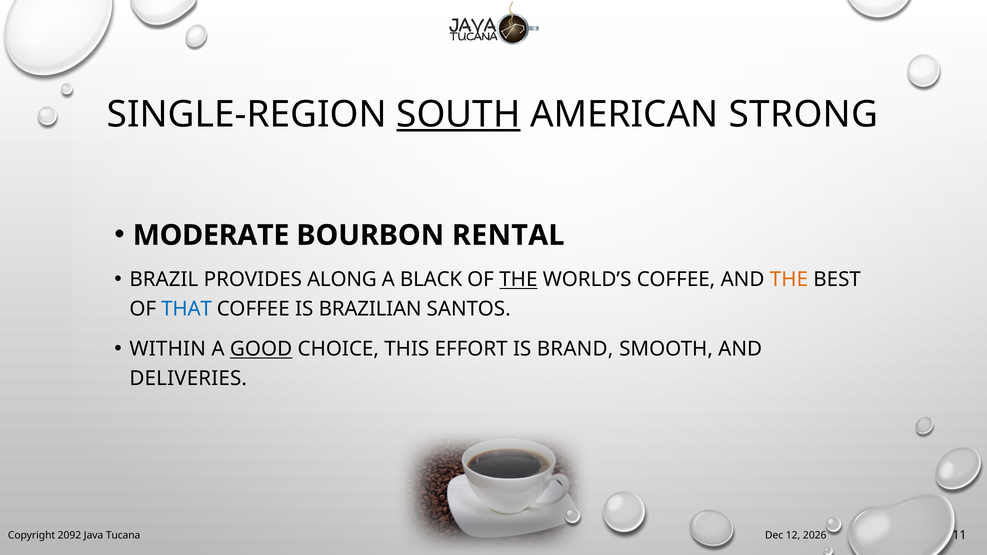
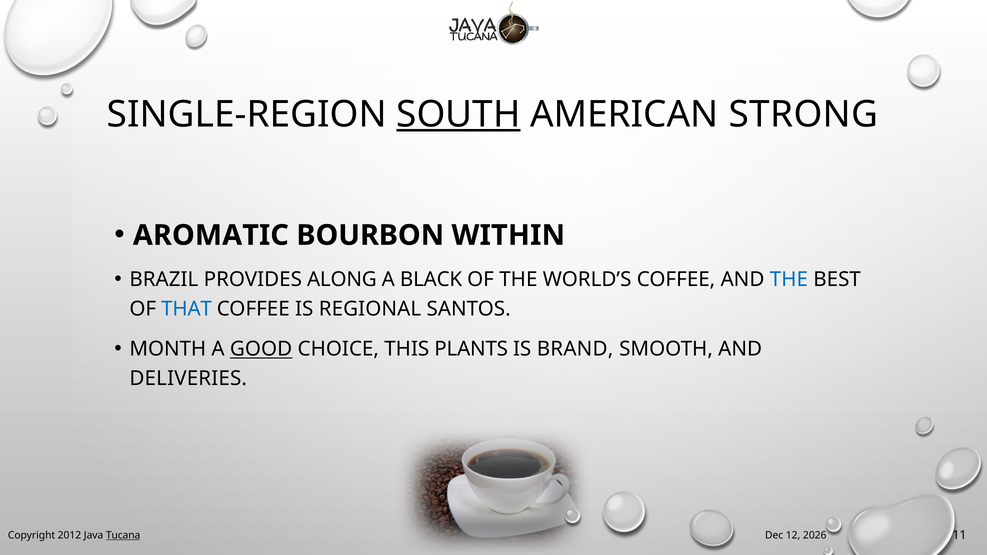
MODERATE: MODERATE -> AROMATIC (211, 235)
RENTAL: RENTAL -> WITHIN (508, 235)
THE underline: present -> none (518, 280)
THE colour: orange -> blue (789, 280)
BRAZILIAN: BRAZILIAN -> REGIONAL (370, 309)
WITHIN: WITHIN -> MONTH (168, 349)
EFFORT: EFFORT -> PLANTS (471, 349)
2092: 2092 -> 2012 (69, 535)
Tucana underline: none -> present (123, 535)
